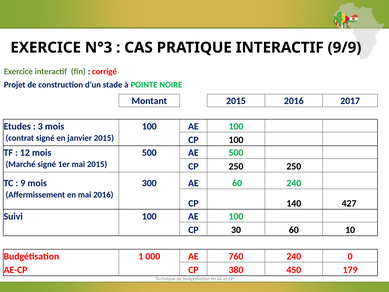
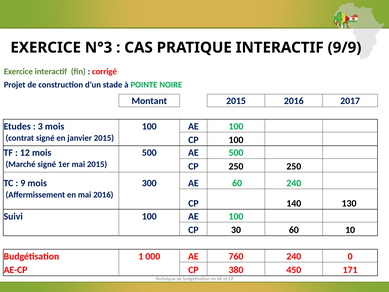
427: 427 -> 130 (349, 203)
179: 179 -> 171 (350, 270)
